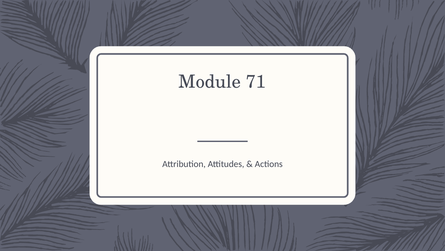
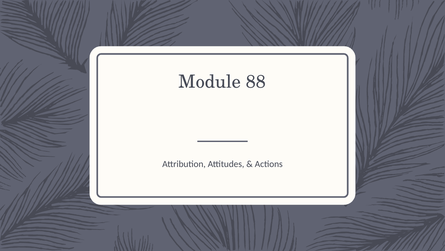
71: 71 -> 88 (256, 82)
